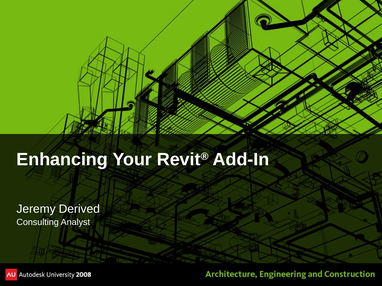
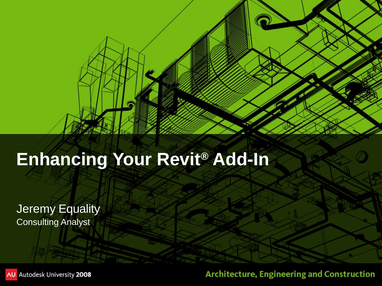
Derived: Derived -> Equality (79, 209)
